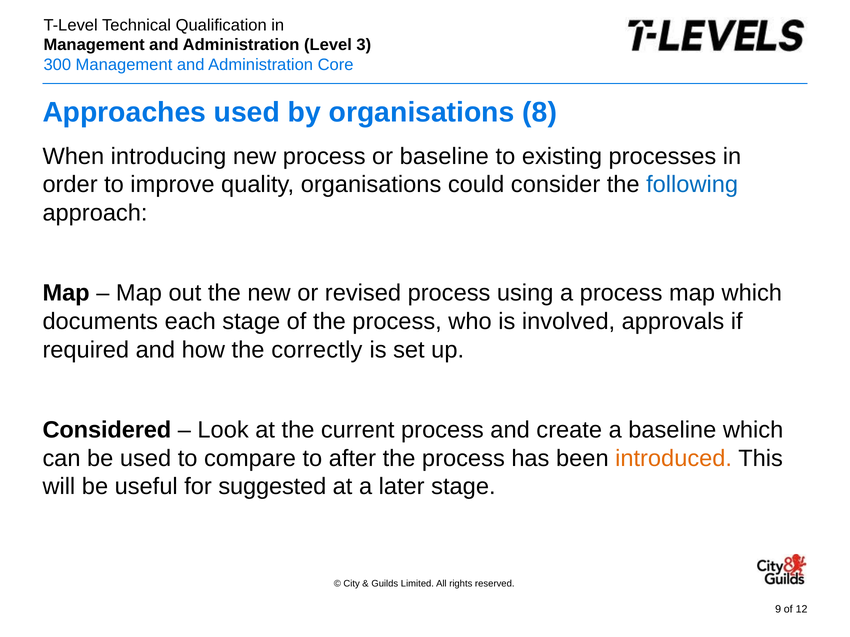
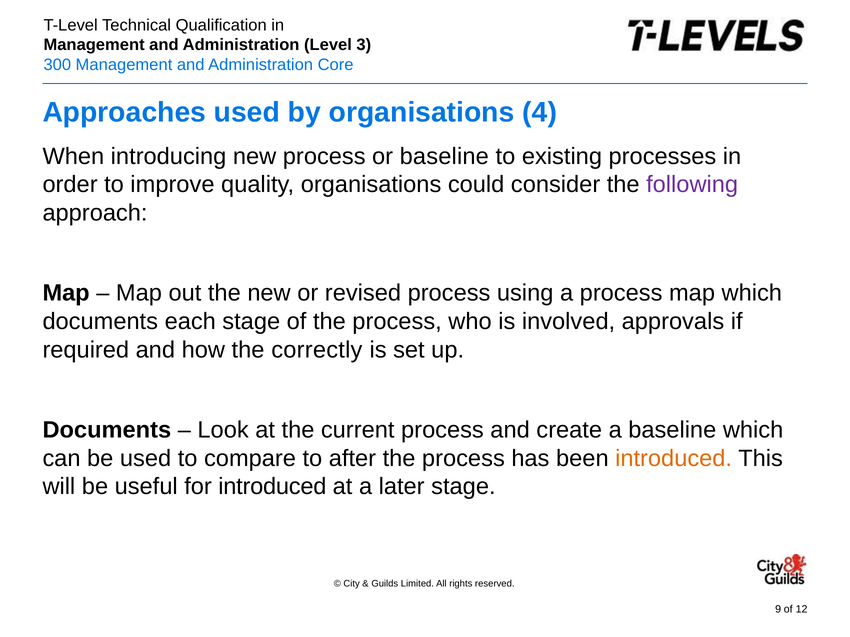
8: 8 -> 4 (540, 113)
following colour: blue -> purple (692, 185)
Considered: Considered -> Documents (107, 430)
for suggested: suggested -> introduced (272, 487)
